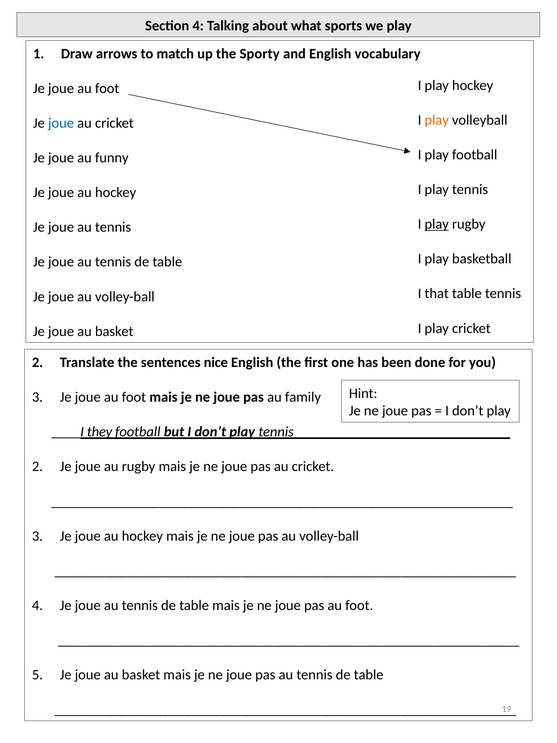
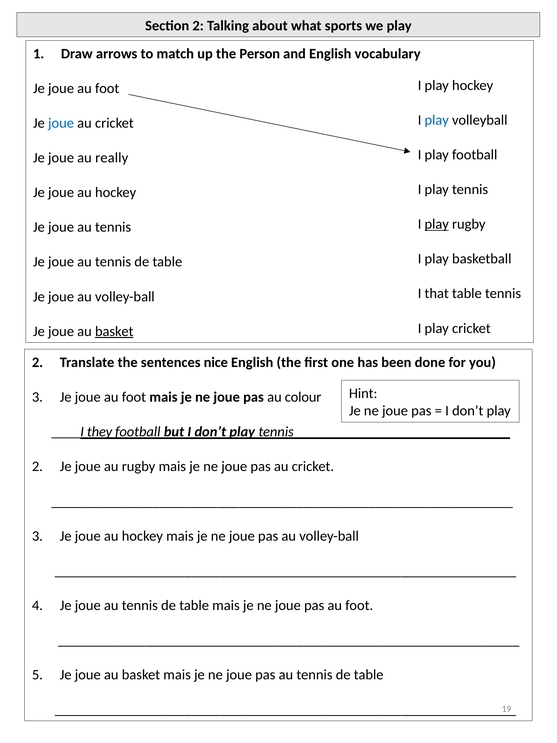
Section 4: 4 -> 2 (198, 26)
Sporty: Sporty -> Person (260, 54)
play colour: orange -> blue (437, 120)
funny: funny -> really (112, 158)
basket underline: none -> present (114, 331)
family: family -> colour (303, 397)
